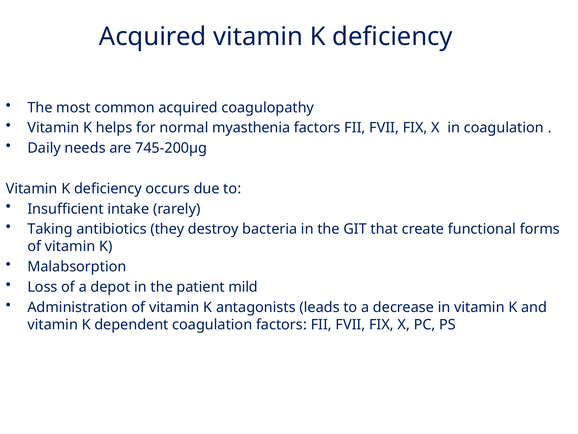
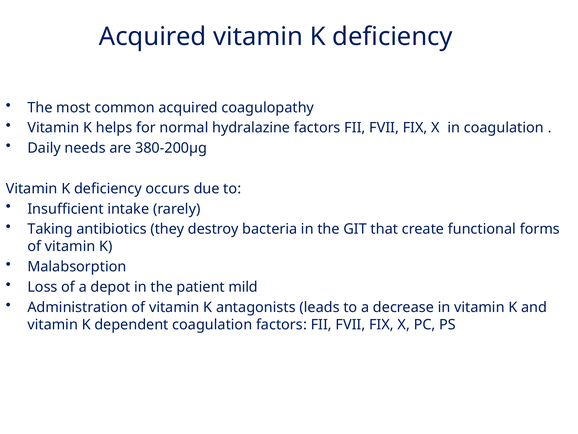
myasthenia: myasthenia -> hydralazine (251, 128)
745-200µg: 745-200µg -> 380-200µg (171, 148)
